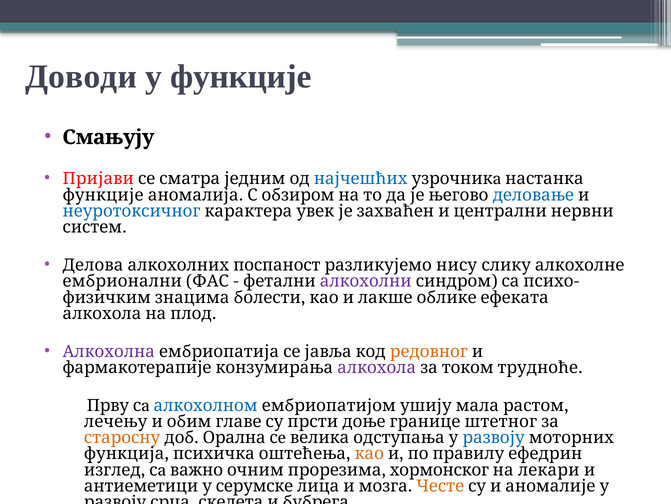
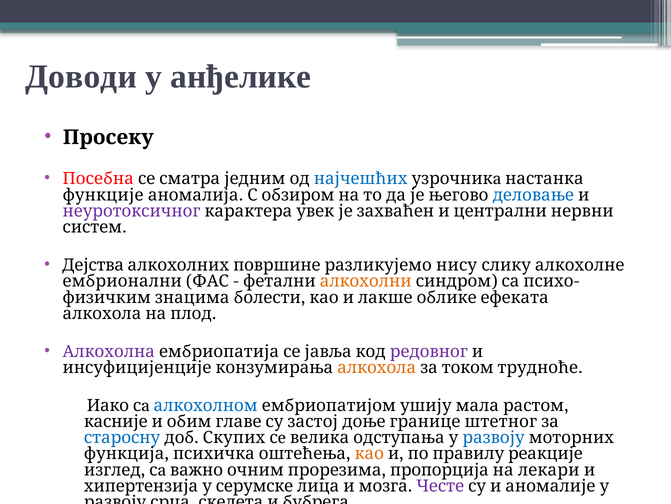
у функције: функције -> анђелике (241, 76)
Смањују: Смањују -> Просеку (108, 137)
Пријави: Пријави -> Посебна (98, 179)
неуротоксичног colour: blue -> purple (131, 211)
Делова: Делова -> Дејства (93, 265)
поспаност: поспаност -> површине (277, 265)
алкохолни colour: purple -> orange (366, 281)
редовног colour: orange -> purple (429, 351)
фармакотерапије: фармакотерапије -> инсуфицијенције (137, 367)
алкохола colour: purple -> orange (377, 367)
Прву: Прву -> Иако (108, 405)
лечењу: лечењу -> касније (116, 421)
прсти: прсти -> застој (313, 421)
старосну colour: orange -> blue (122, 437)
Орална: Орална -> Скупих (234, 437)
ефедрин: ефедрин -> реакције (545, 453)
хормонског: хормонског -> пропорција (439, 469)
антиеметици: антиеметици -> хипертензија (141, 485)
Честе colour: orange -> purple (440, 485)
